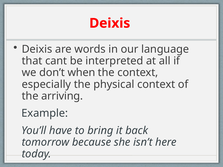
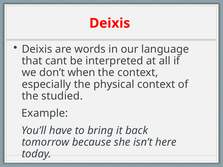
arriving: arriving -> studied (62, 96)
